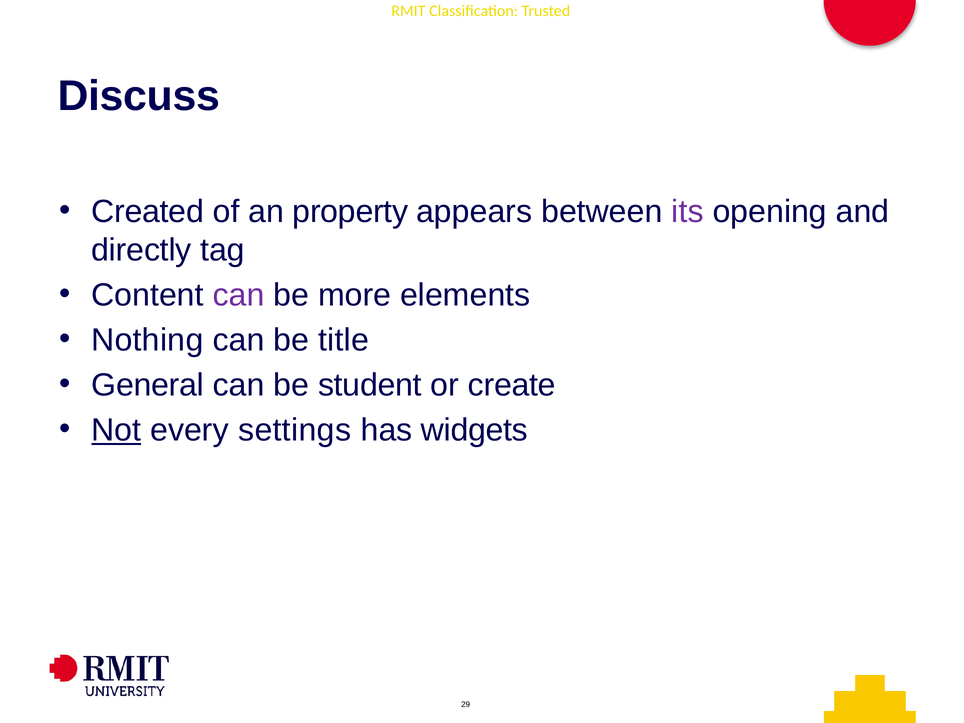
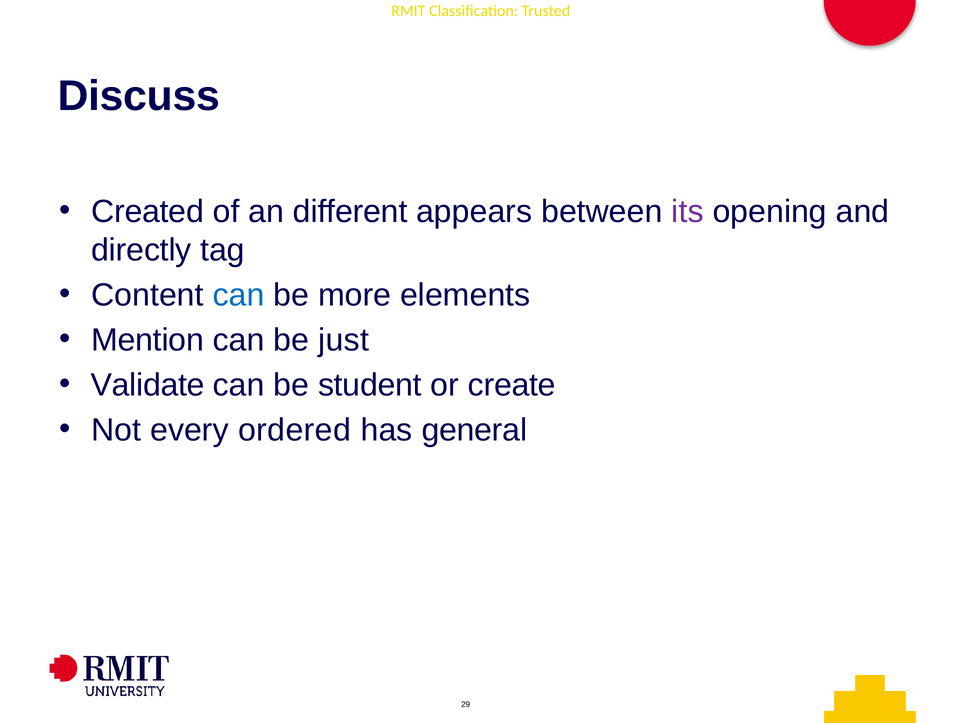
property: property -> different (350, 212)
can colour: purple -> blue (239, 295)
Nothing: Nothing -> Mention (148, 340)
title: title -> just (344, 340)
General: General -> Validate (148, 385)
Not underline: present -> none (116, 430)
settings: settings -> ordered (295, 430)
widgets: widgets -> general (474, 430)
